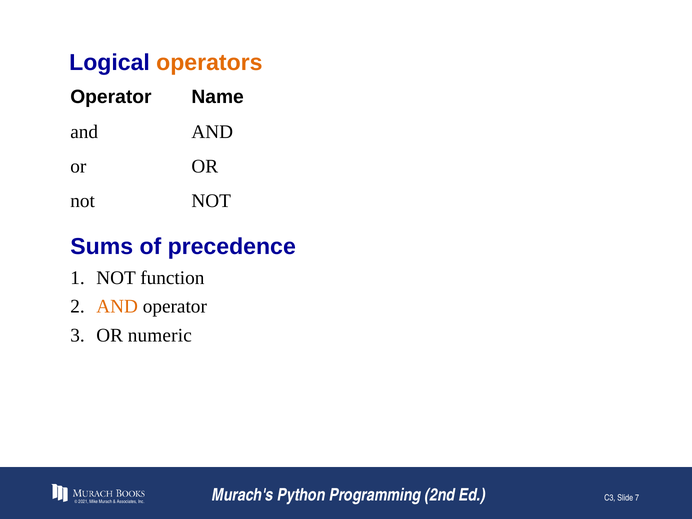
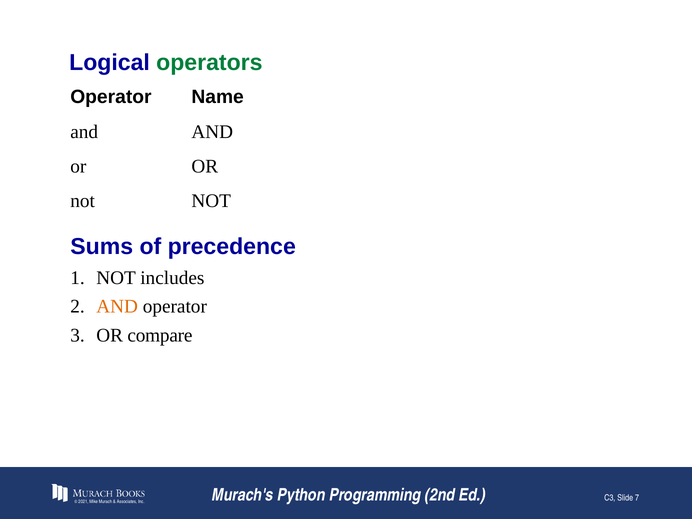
operators colour: orange -> green (209, 63)
function: function -> includes (172, 278)
numeric: numeric -> compare (160, 335)
